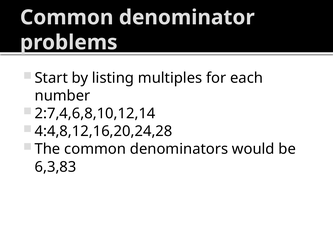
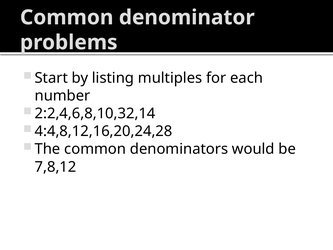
2:7,4,6,8,10,12,14: 2:7,4,6,8,10,12,14 -> 2:2,4,6,8,10,32,14 (95, 113)
6,3,83: 6,3,83 -> 7,8,12 (56, 167)
